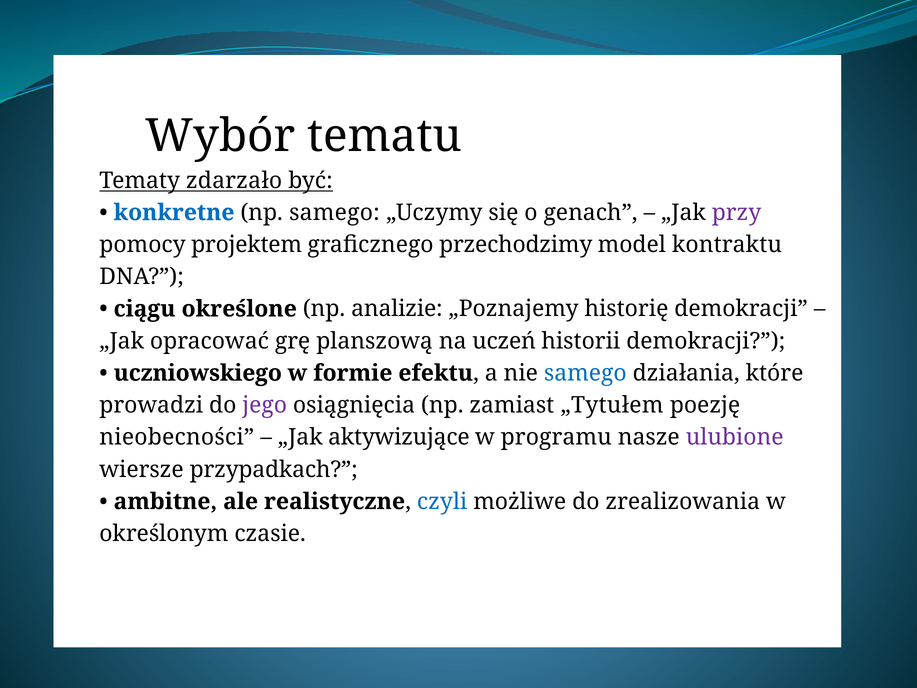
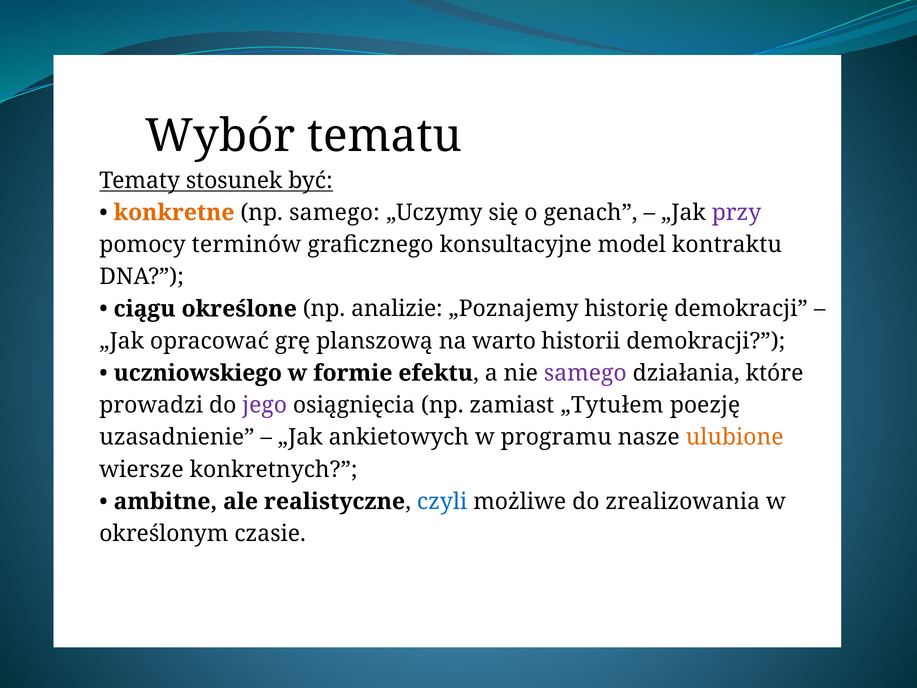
zdarzało: zdarzało -> stosunek (234, 180)
konkretne colour: blue -> orange (174, 213)
projektem: projektem -> terminów (246, 245)
przechodzimy: przechodzimy -> konsultacyjne (516, 245)
uczeń: uczeń -> warto (504, 341)
samego colour: blue -> purple (585, 373)
nieobecności: nieobecności -> uzasadnienie (177, 437)
aktywizujące: aktywizujące -> ankietowych (399, 437)
ulubione colour: purple -> orange (735, 437)
przypadkach: przypadkach -> konkretnych (274, 469)
